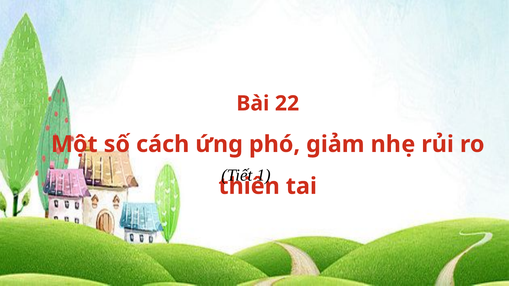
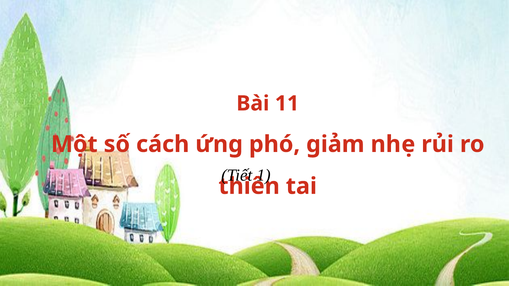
22: 22 -> 11 (287, 104)
